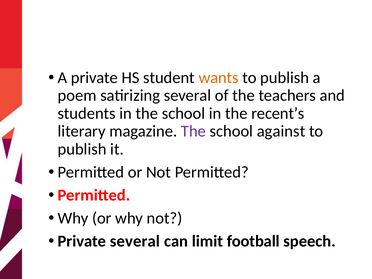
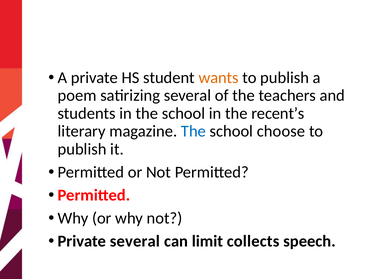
The colour: purple -> blue (193, 131)
against: against -> choose (281, 131)
football: football -> collects (253, 241)
